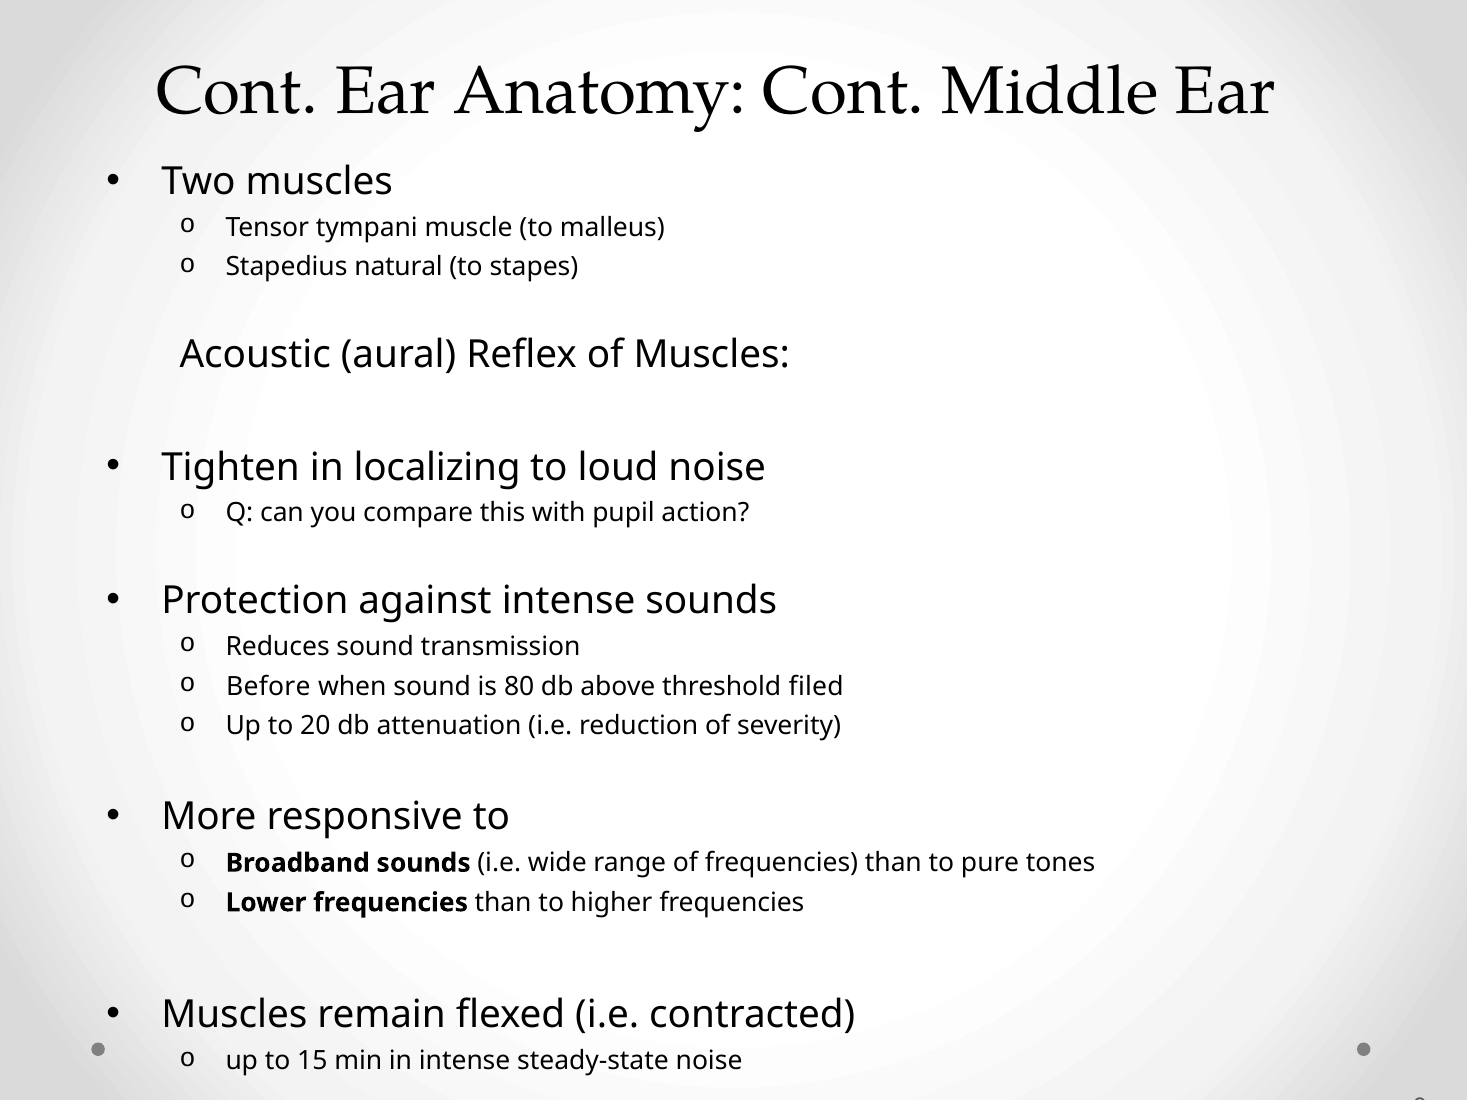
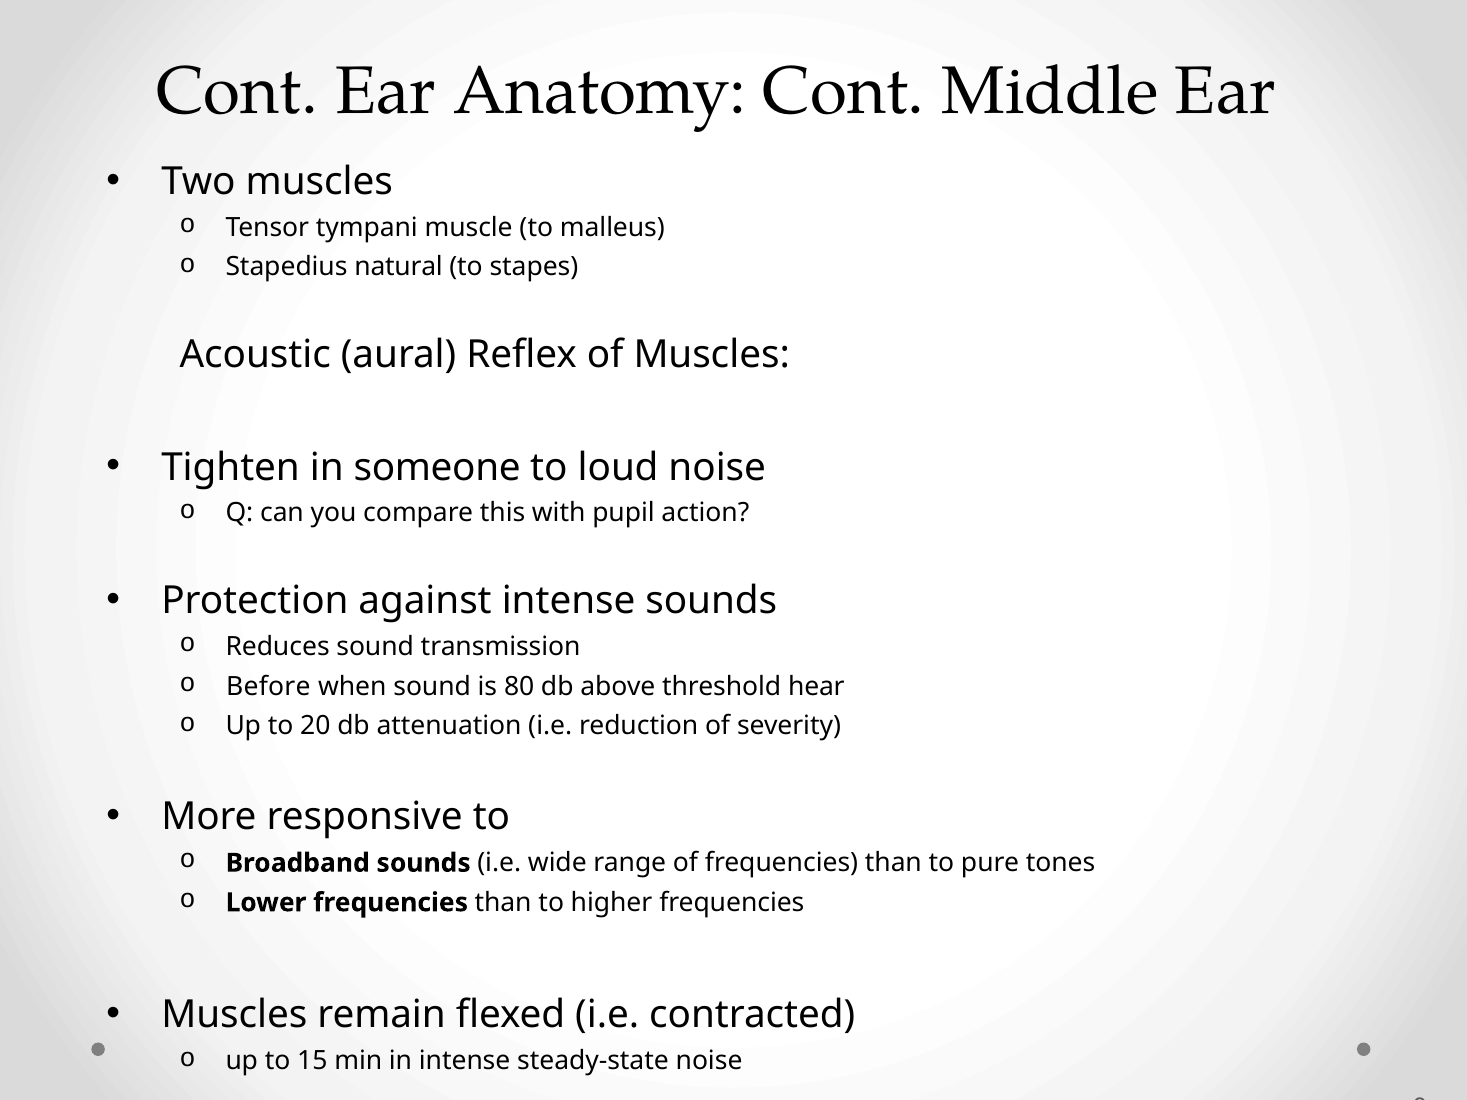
localizing: localizing -> someone (437, 467)
filed: filed -> hear (816, 687)
